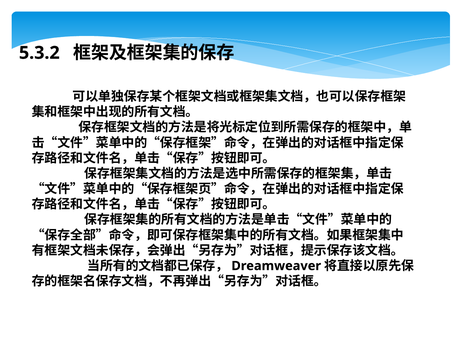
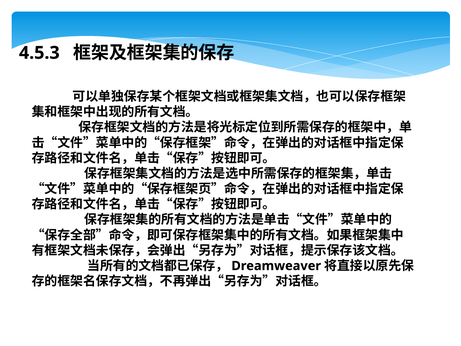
5.3.2: 5.3.2 -> 4.5.3 (39, 53)
